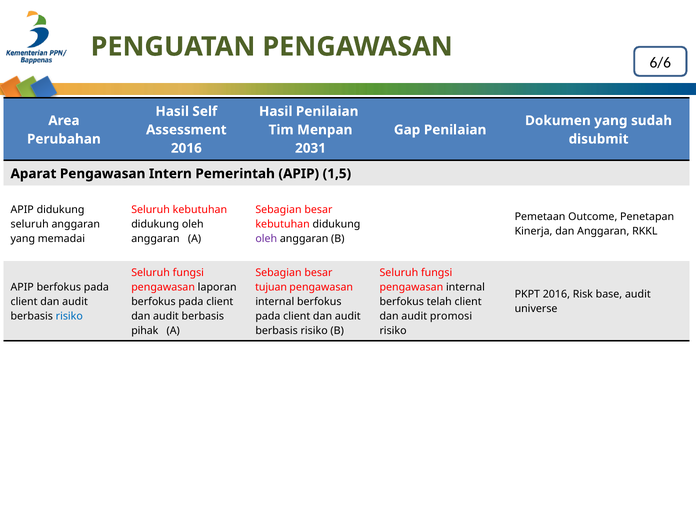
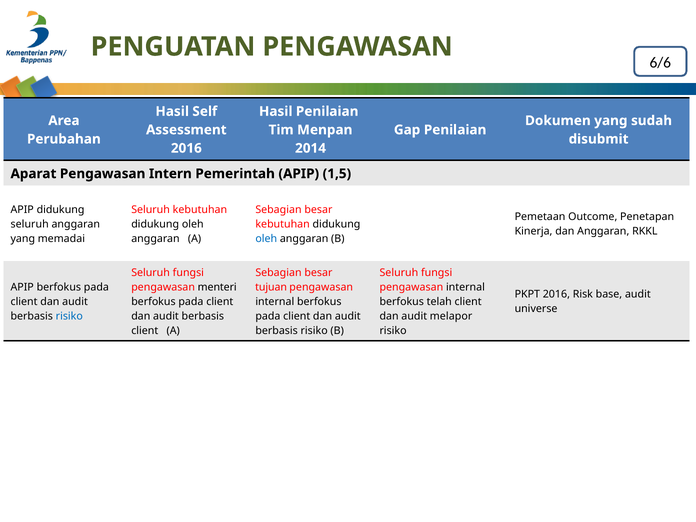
2031: 2031 -> 2014 (311, 148)
oleh colour: purple -> blue (266, 239)
laporan: laporan -> menteri (217, 287)
promosi: promosi -> melapor (451, 316)
pihak: pihak -> client (145, 331)
